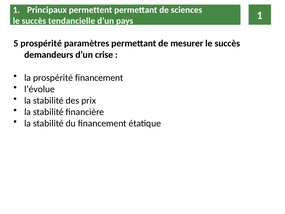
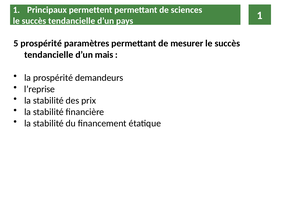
demandeurs: demandeurs -> tendancielle (49, 55)
crise: crise -> mais (104, 55)
prospérité financement: financement -> demandeurs (99, 78)
l’évolue: l’évolue -> l’reprise (40, 89)
